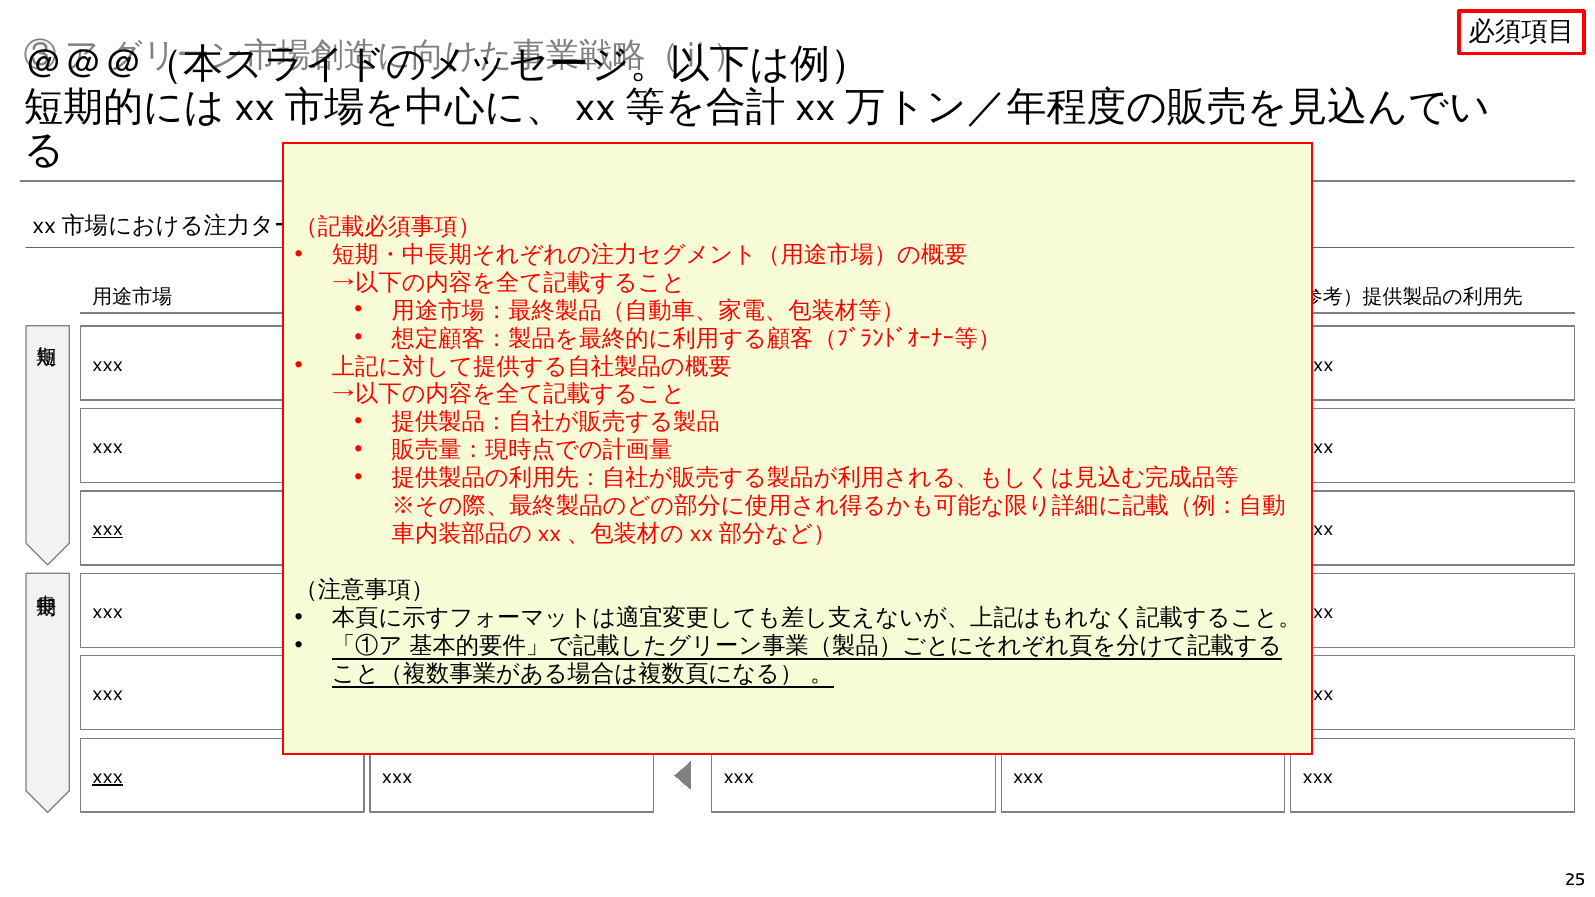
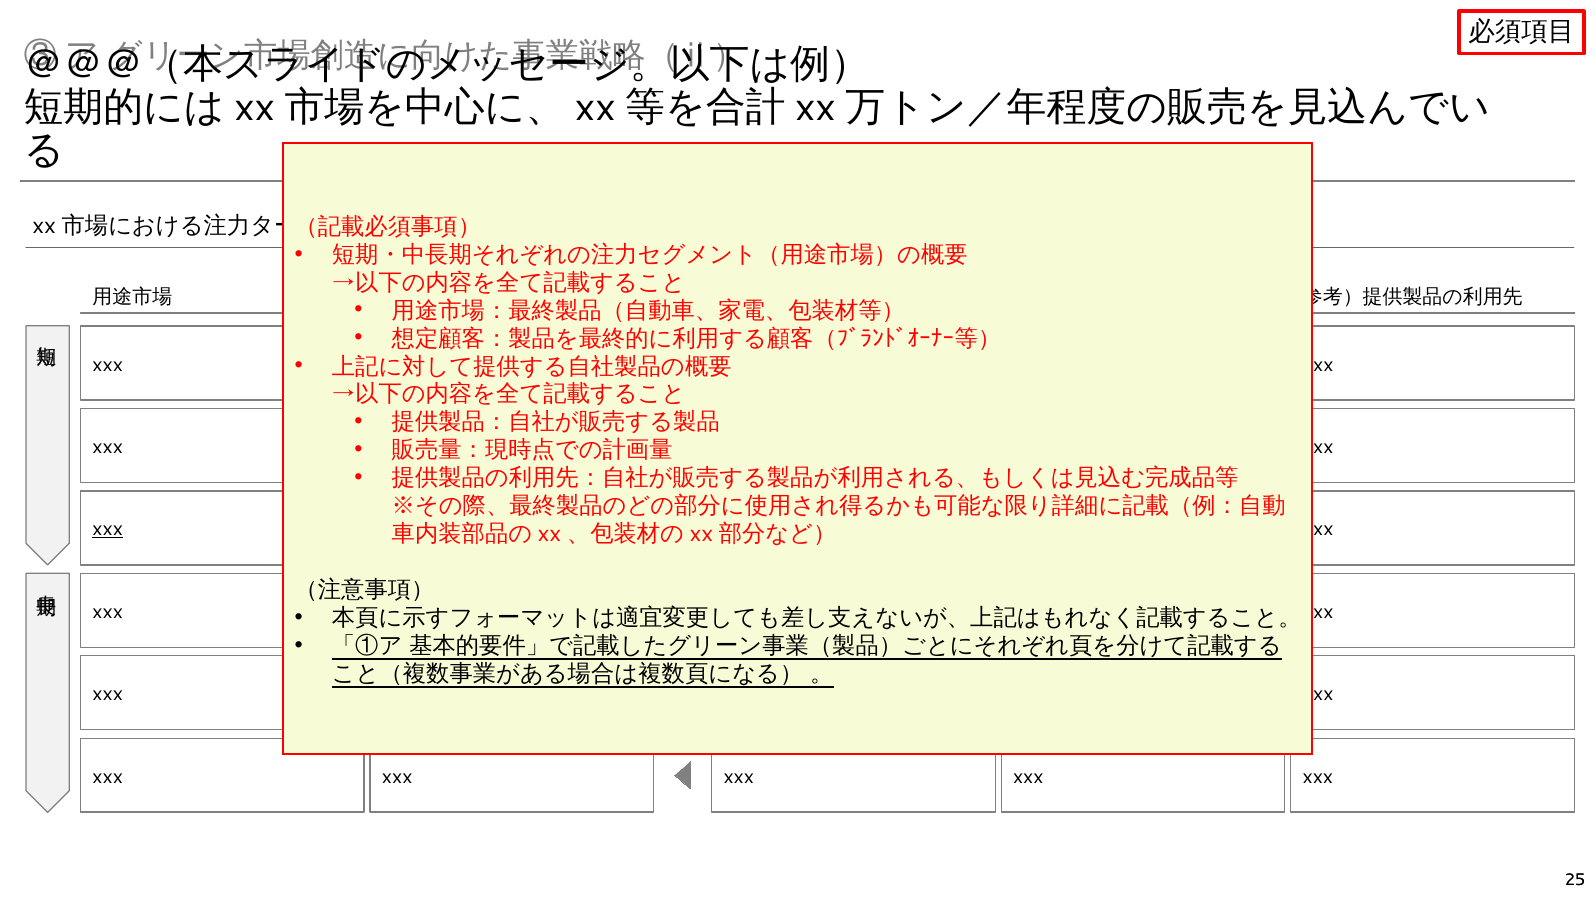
xxx underline: present -> none (108, 777)
